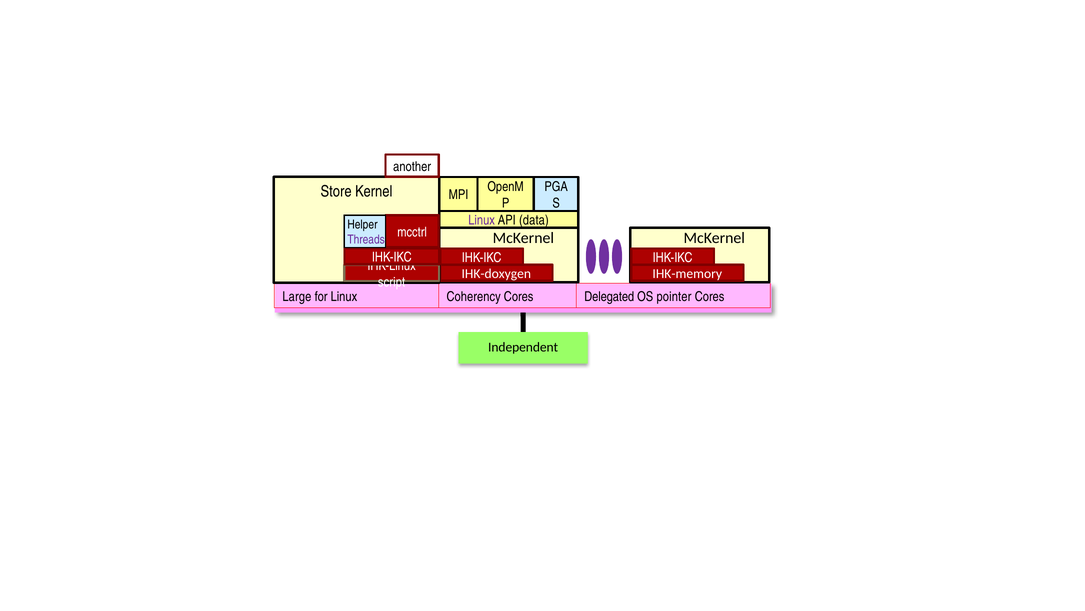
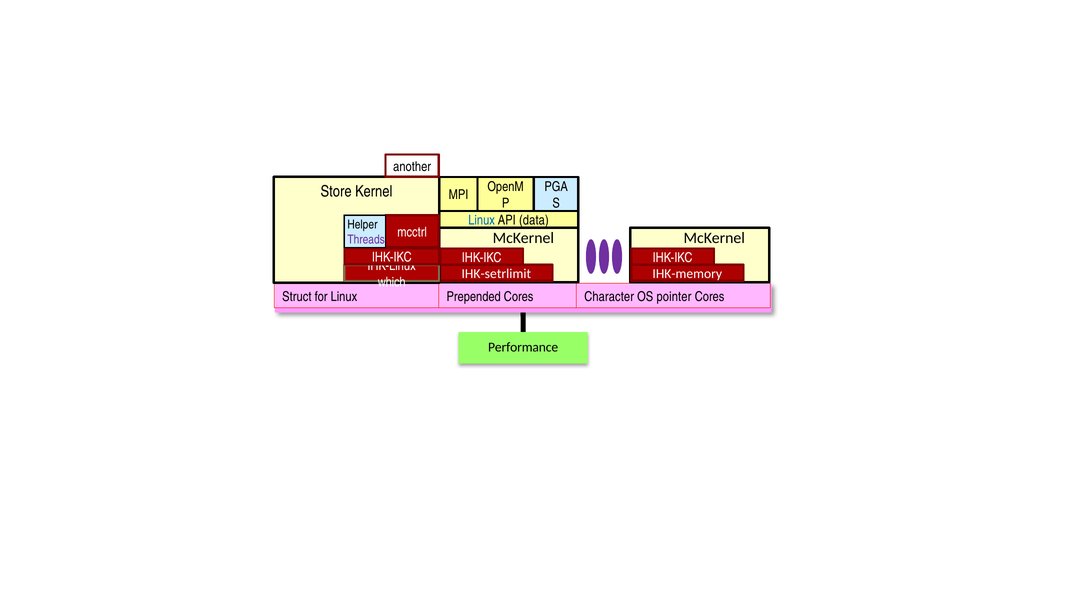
Linux colour: purple -> blue (482, 220)
IHK-doxygen: IHK-doxygen -> IHK-setrlimit (496, 273)
script: script -> which (392, 282)
Large: Large -> Struct (297, 296)
Coherency: Coherency -> Prepended (474, 296)
Delegated: Delegated -> Character (609, 296)
Independent: Independent -> Performance (523, 347)
